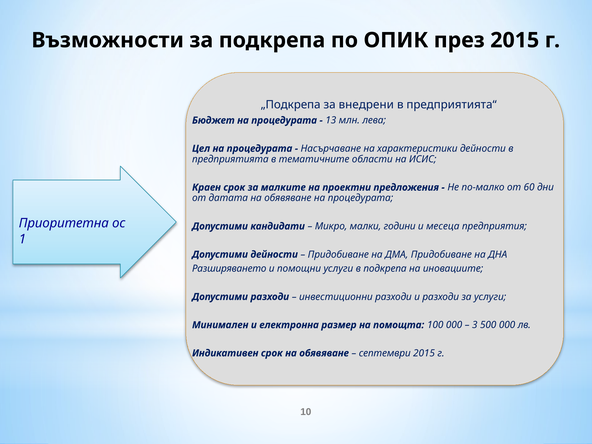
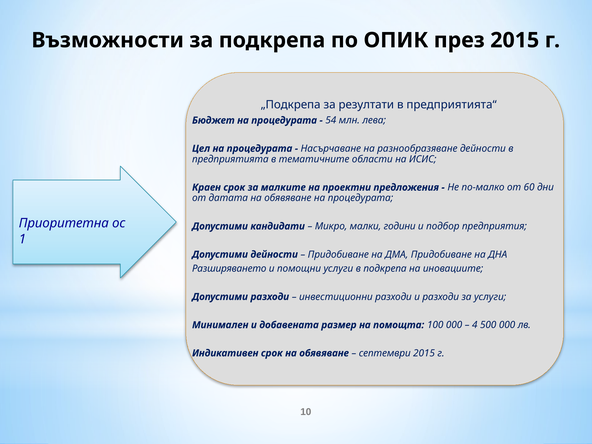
внедрени: внедрени -> резултати (366, 105)
13: 13 -> 54 (331, 120)
характеристики: характеристики -> разнообразяване (417, 149)
месеца: месеца -> подбор (443, 226)
електронна: електронна -> добавената (289, 325)
3: 3 -> 4 (475, 325)
